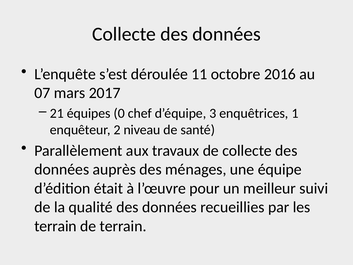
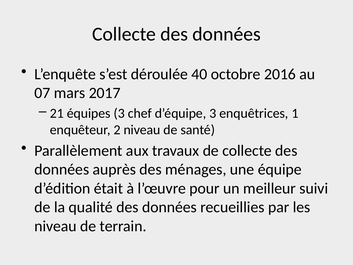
11: 11 -> 40 (199, 74)
équipes 0: 0 -> 3 (119, 113)
terrain: terrain -> niveau (55, 226)
